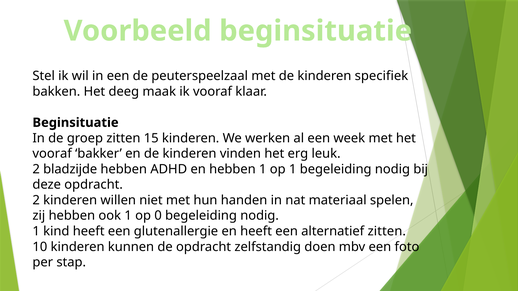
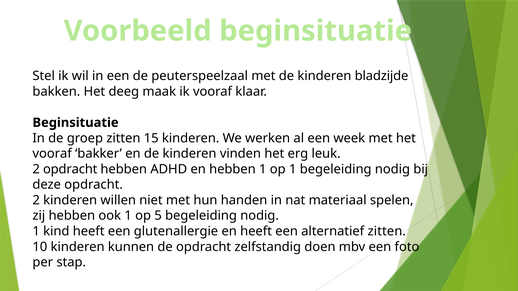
specifiek: specifiek -> bladzijde (382, 76)
2 bladzijde: bladzijde -> opdracht (70, 169)
0: 0 -> 5 (158, 216)
